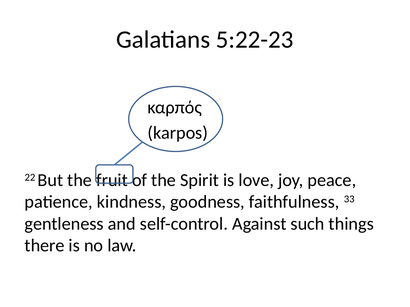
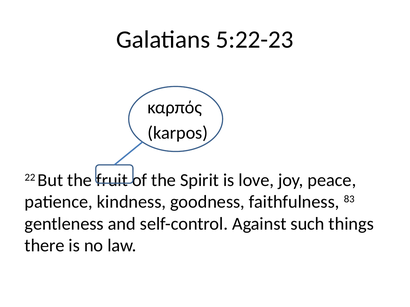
33: 33 -> 83 (349, 199)
